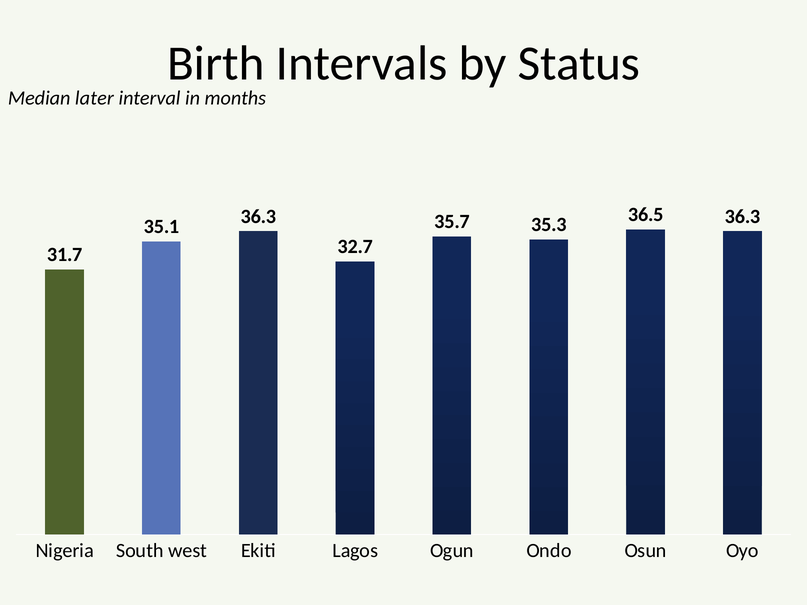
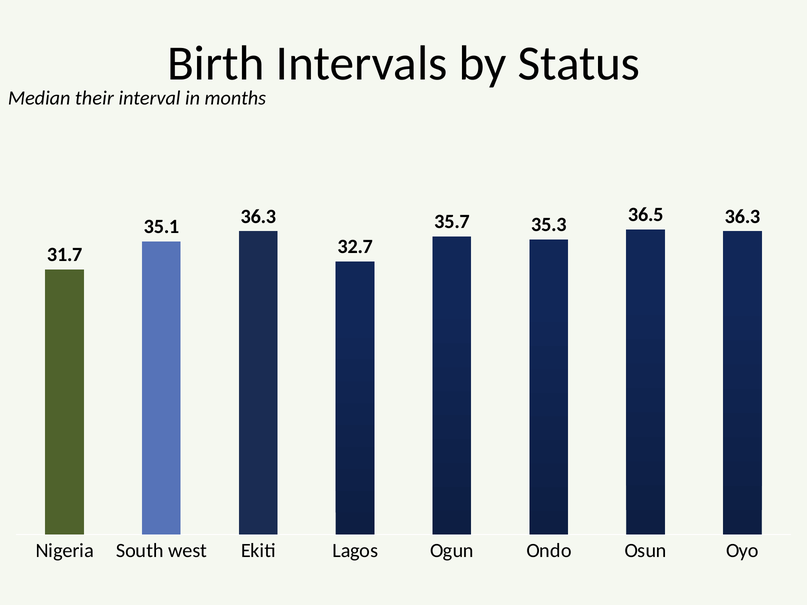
later: later -> their (94, 98)
